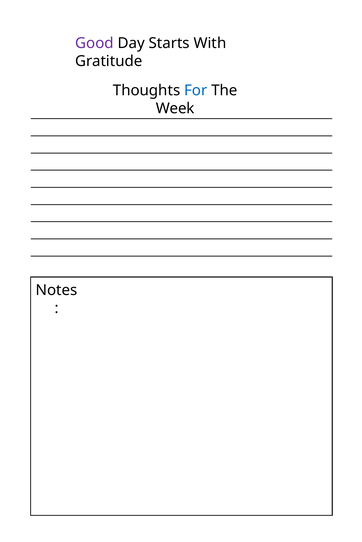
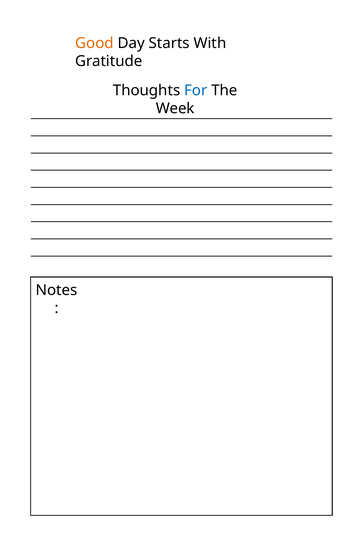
Good colour: purple -> orange (94, 43)
